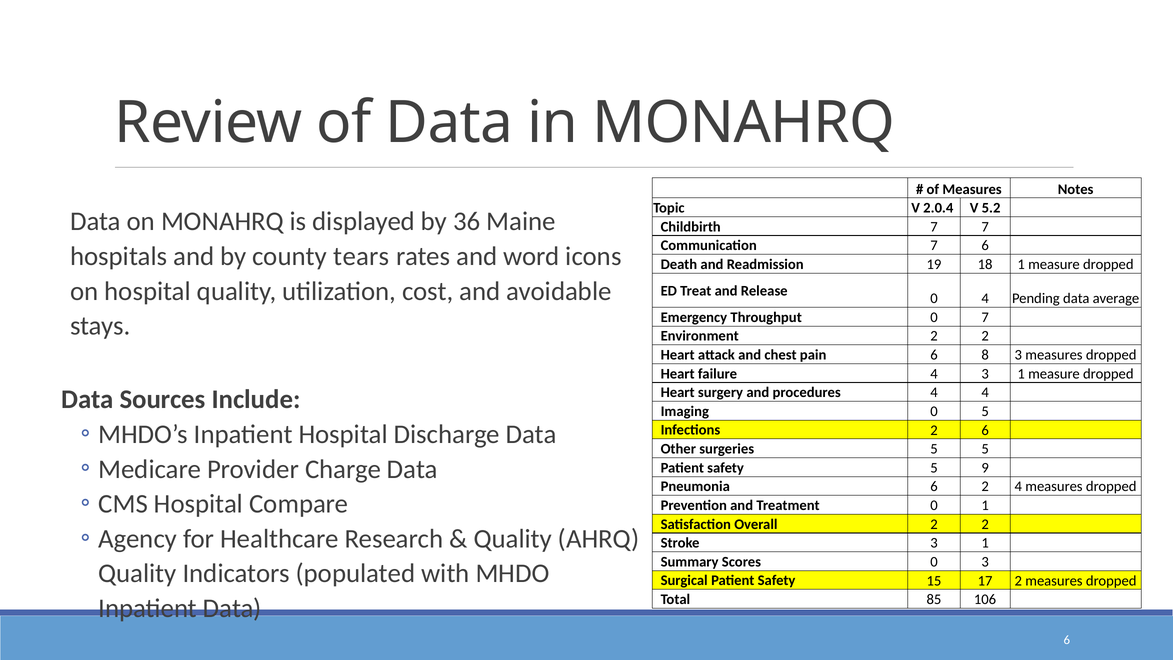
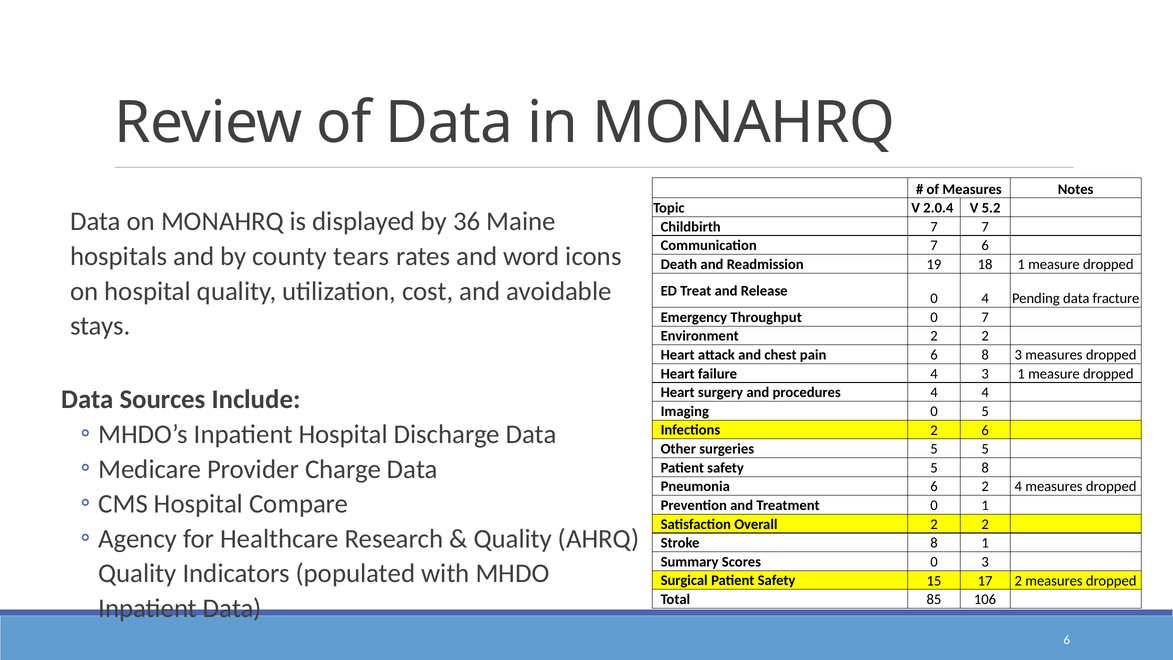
average: average -> fracture (1116, 298)
5 9: 9 -> 8 (985, 468)
Stroke 3: 3 -> 8 (934, 543)
